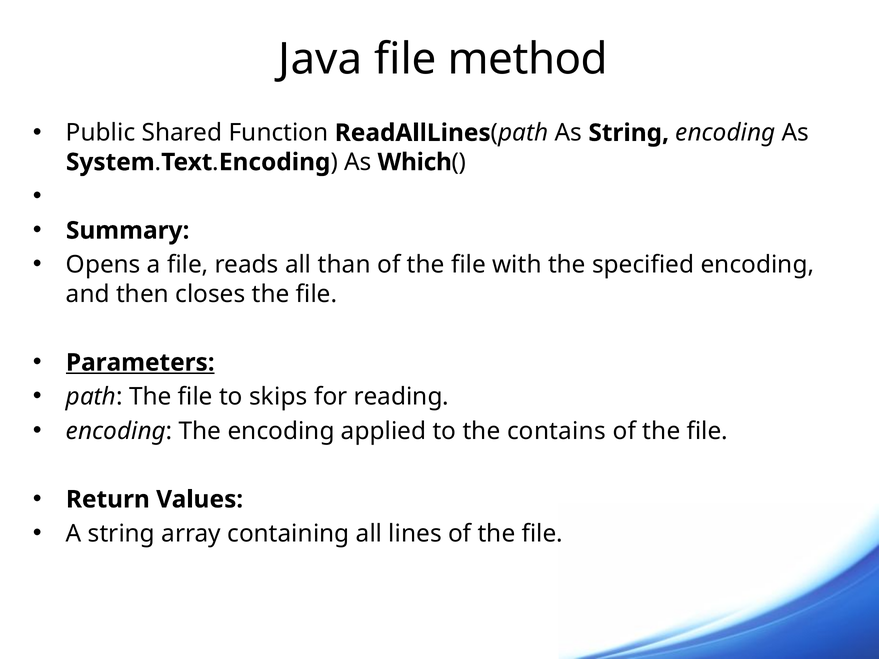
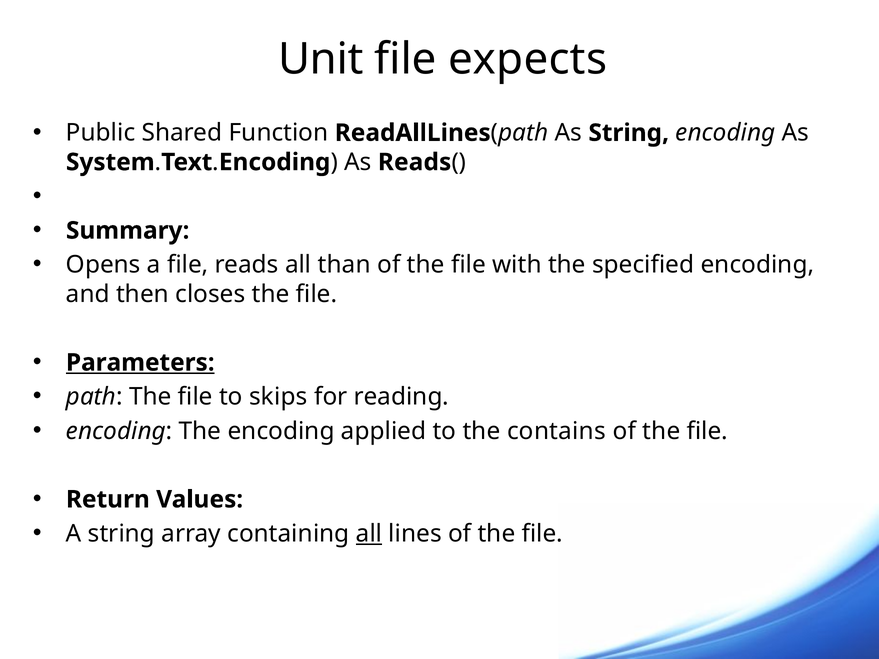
Java: Java -> Unit (321, 59)
method: method -> expects (528, 59)
As Which: Which -> Reads (415, 162)
all underline: none -> present (369, 534)
